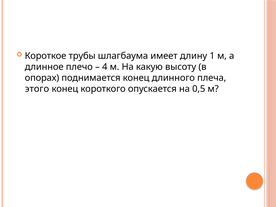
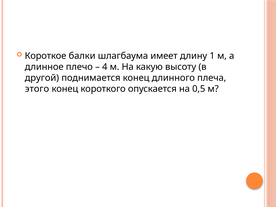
трубы: трубы -> балки (82, 56)
опорах: опорах -> другой (42, 78)
